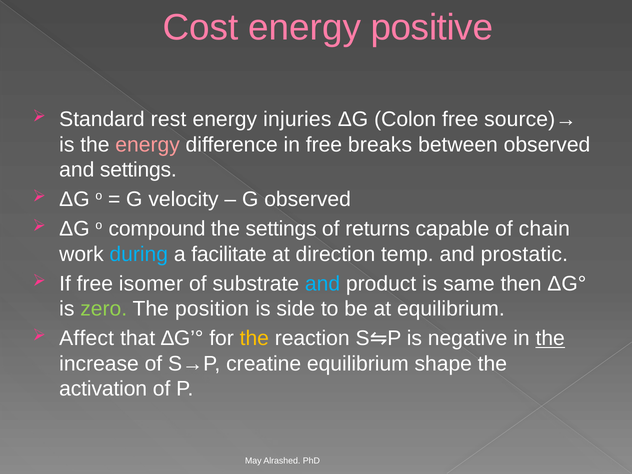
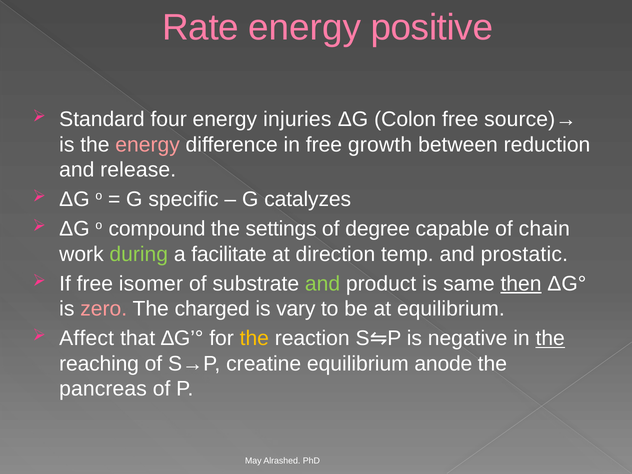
Cost: Cost -> Rate (201, 28)
rest: rest -> four (169, 119)
breaks: breaks -> growth (380, 145)
between observed: observed -> reduction (547, 145)
and settings: settings -> release (138, 170)
velocity: velocity -> specific (184, 199)
G observed: observed -> catalyzes (308, 199)
returns: returns -> degree (378, 229)
during colour: light blue -> light green (139, 254)
and colour: light blue -> light green (323, 284)
then underline: none -> present (521, 284)
zero colour: light green -> pink (104, 309)
position: position -> charged (212, 309)
side: side -> vary (296, 309)
increase: increase -> reaching (99, 364)
shape: shape -> anode (443, 364)
activation: activation -> pancreas (103, 389)
